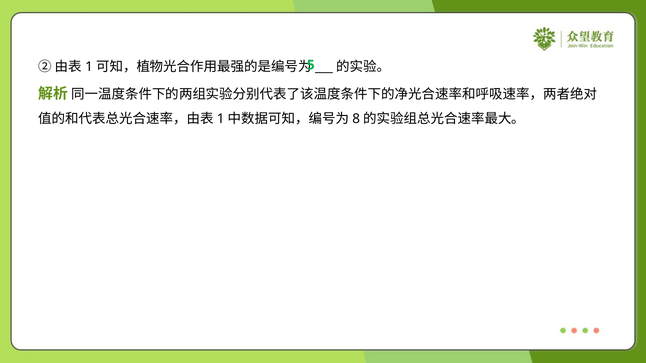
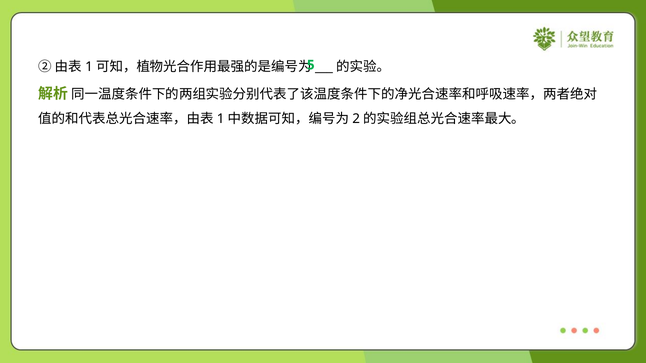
8: 8 -> 2 (356, 119)
